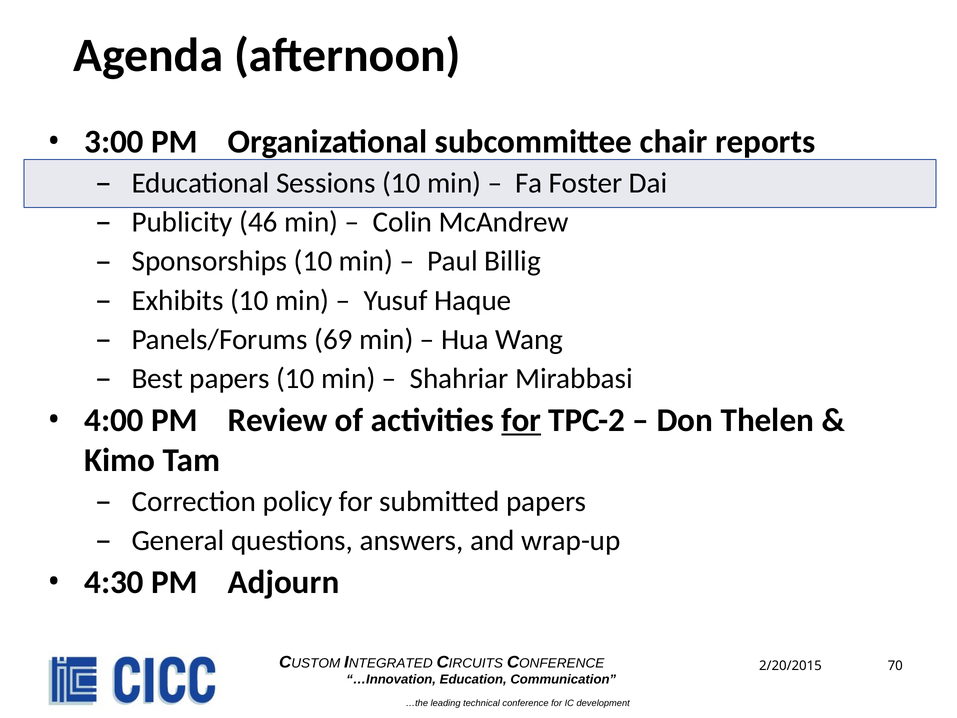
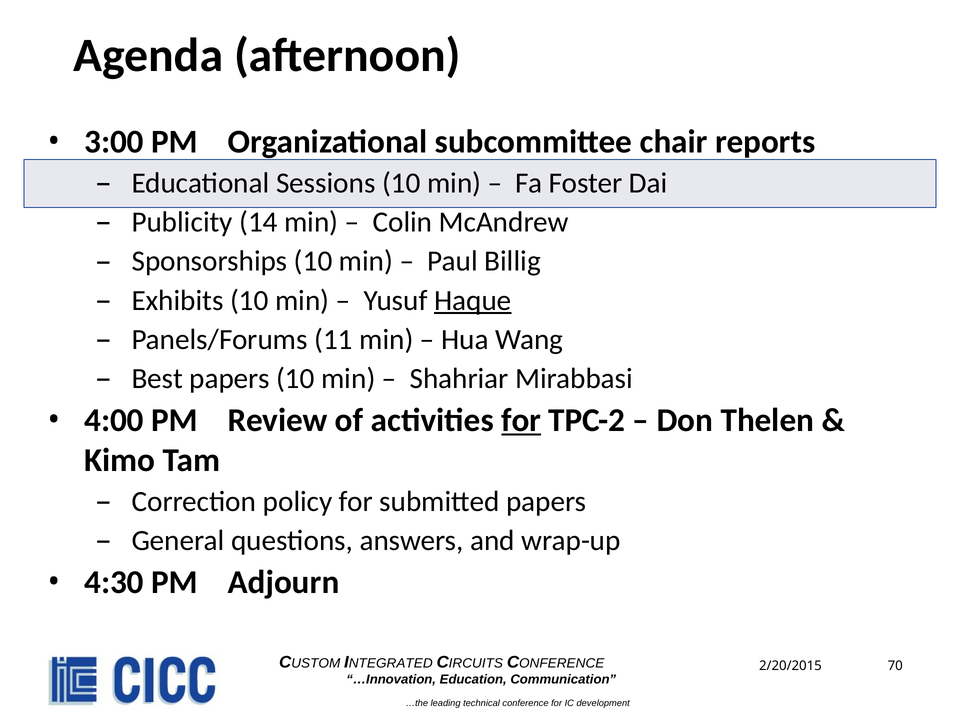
46: 46 -> 14 (258, 222)
Haque underline: none -> present (473, 300)
69: 69 -> 11 (333, 339)
